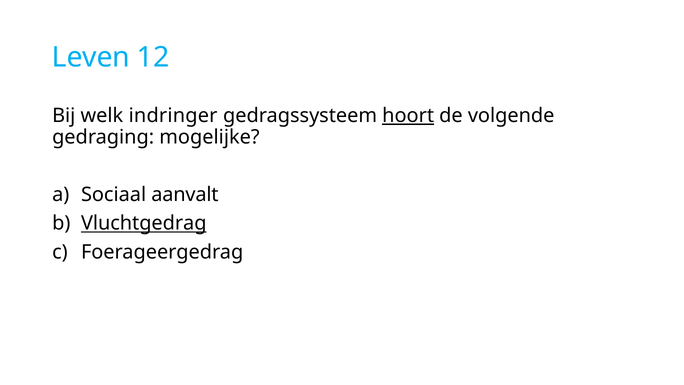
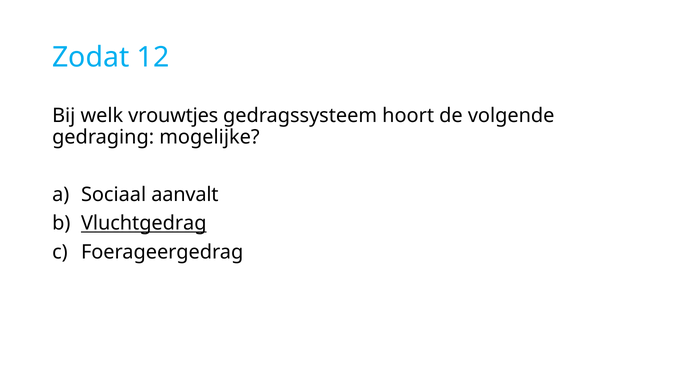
Leven: Leven -> Zodat (91, 57)
indringer: indringer -> vrouwtjes (173, 116)
hoort underline: present -> none (408, 116)
